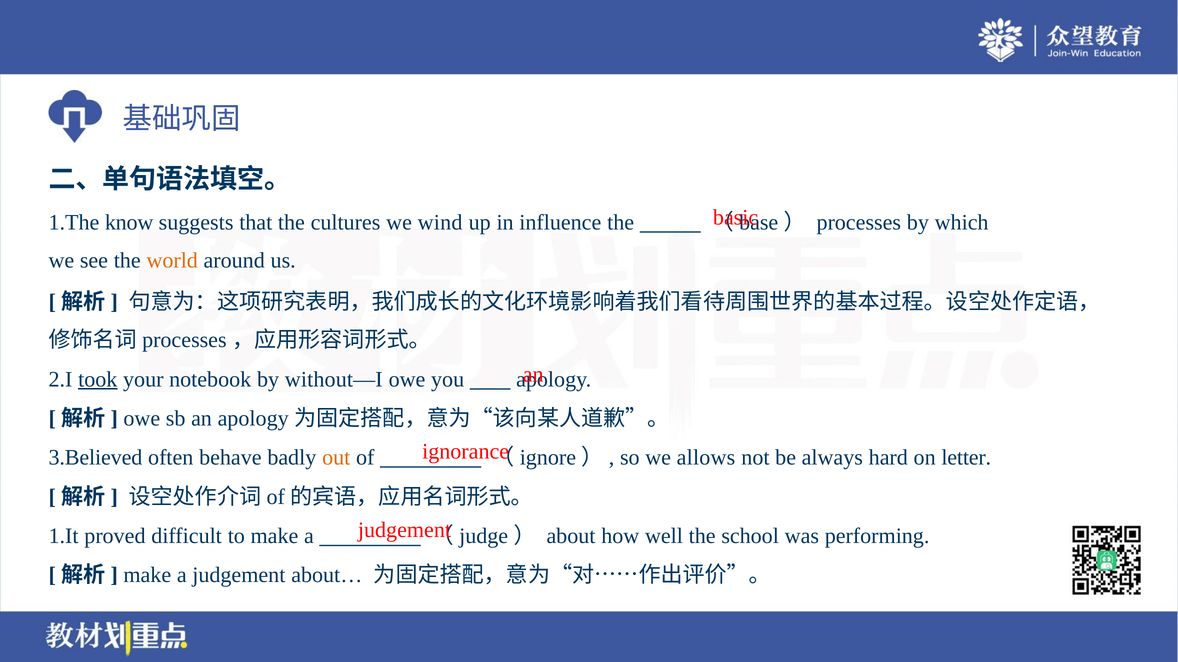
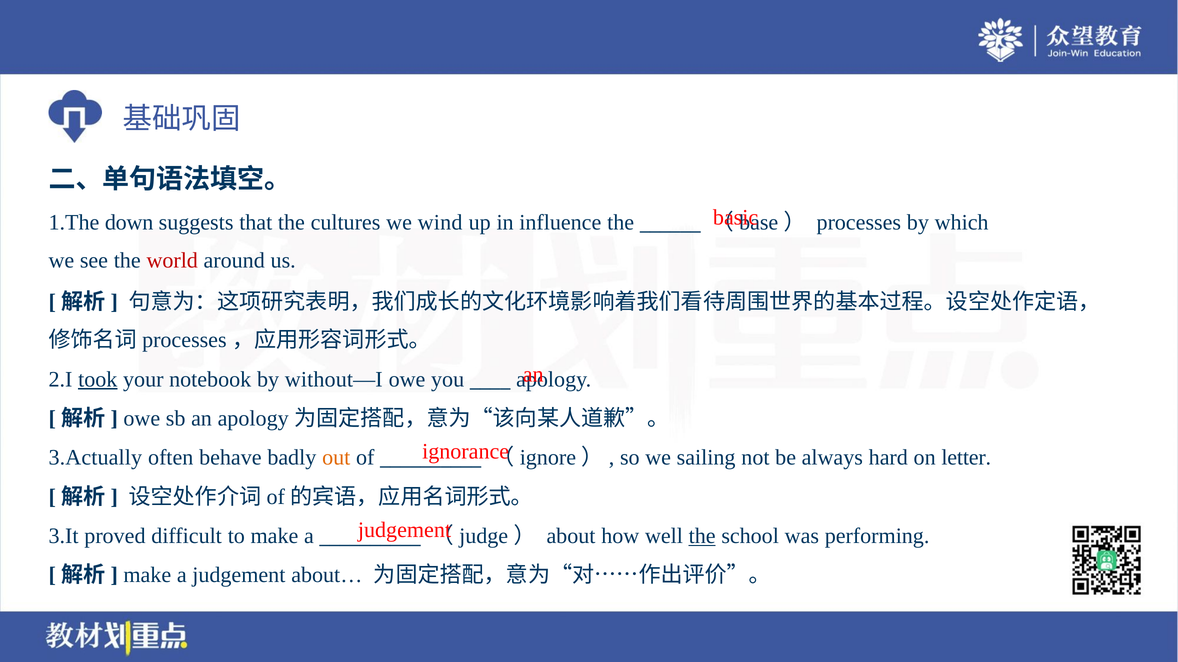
know: know -> down (129, 223)
world colour: orange -> red (172, 261)
3.Believed: 3.Believed -> 3.Actually (95, 458)
allows: allows -> sailing (706, 458)
1.It: 1.It -> 3.It (64, 537)
the underline: none -> present (702, 537)
